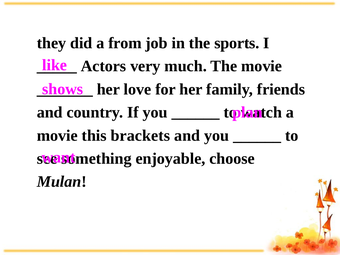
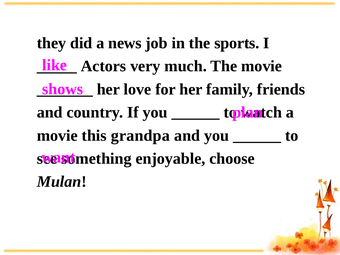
from: from -> news (125, 43)
brackets: brackets -> grandpa (140, 135)
